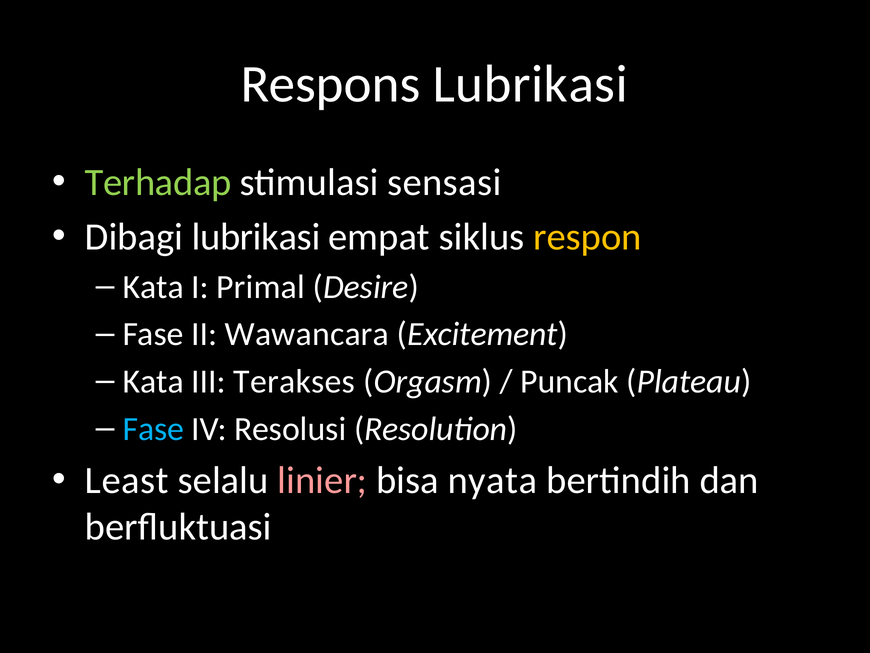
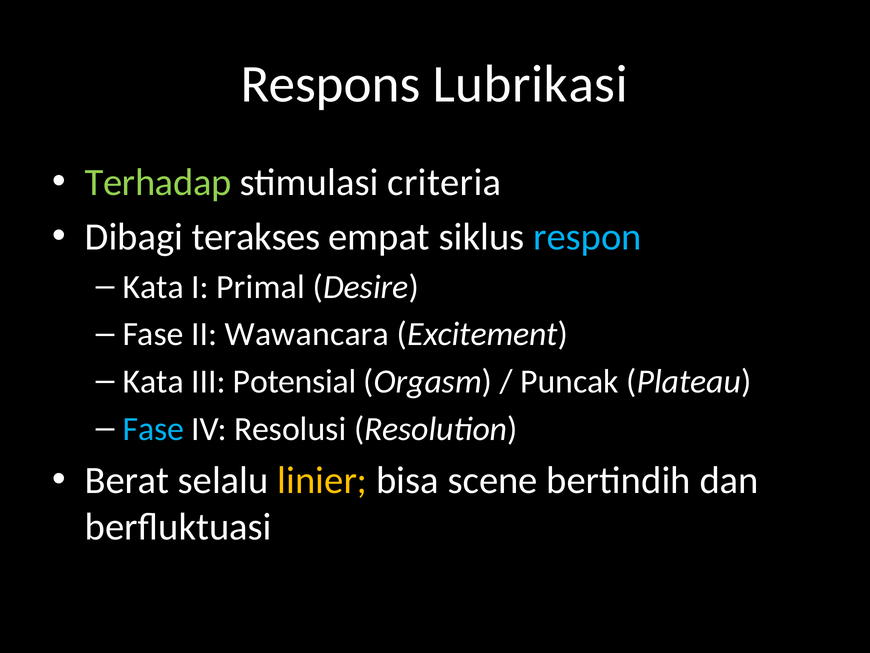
sensasi: sensasi -> criteria (444, 183)
Dibagi lubrikasi: lubrikasi -> terakses (256, 237)
respon colour: yellow -> light blue (588, 237)
Terakses: Terakses -> Potensial (295, 381)
Least: Least -> Berat (127, 480)
linier colour: pink -> yellow (322, 480)
nyata: nyata -> scene (493, 480)
